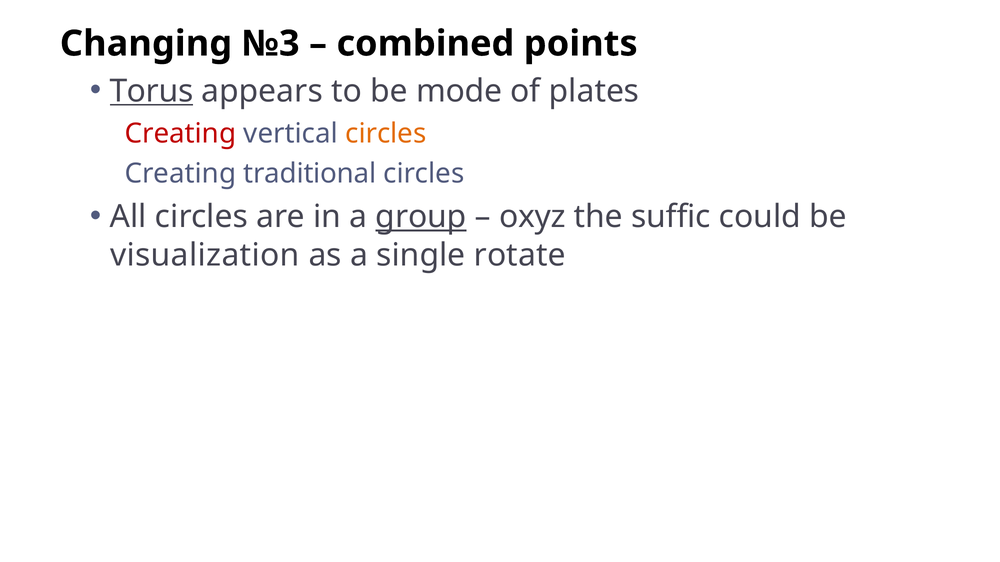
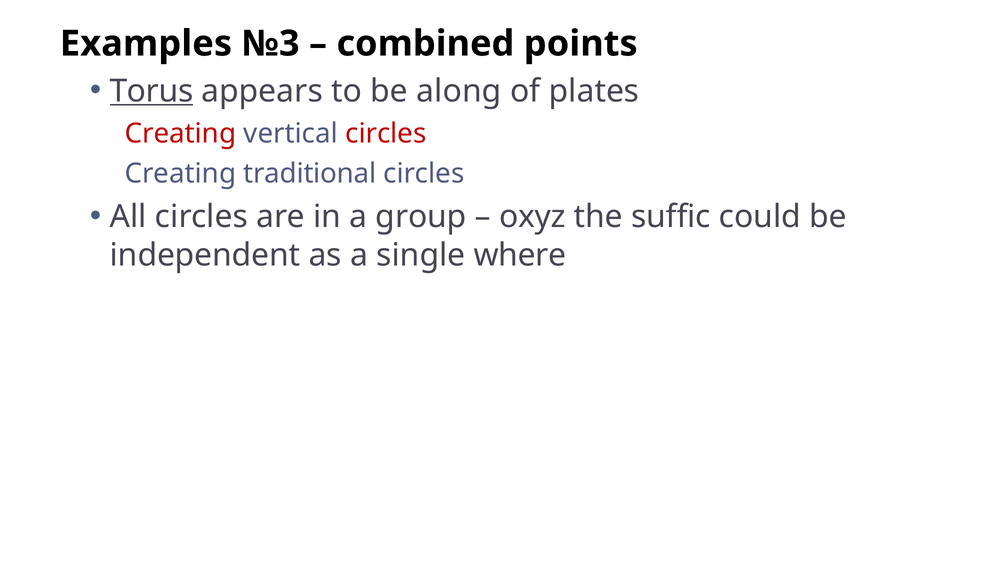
Changing: Changing -> Examples (146, 44)
mode: mode -> along (459, 91)
circles colour: orange -> red (386, 134)
group underline: present -> none (421, 217)
visualization: visualization -> independent (205, 255)
rotate: rotate -> where (520, 255)
